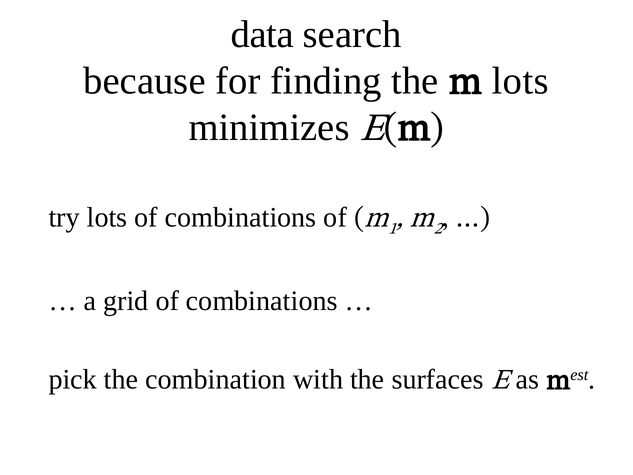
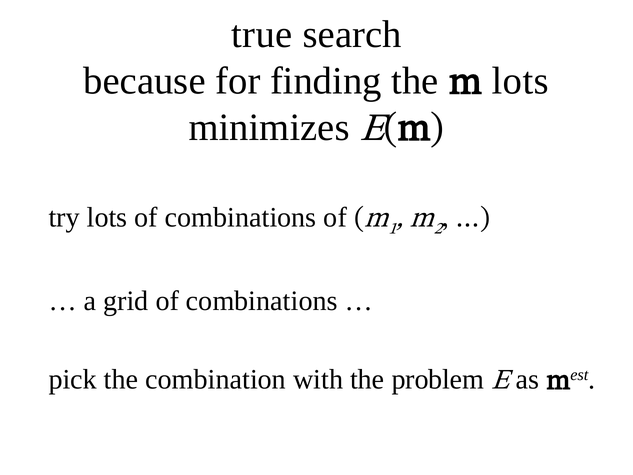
data: data -> true (262, 34)
surfaces: surfaces -> problem (438, 379)
